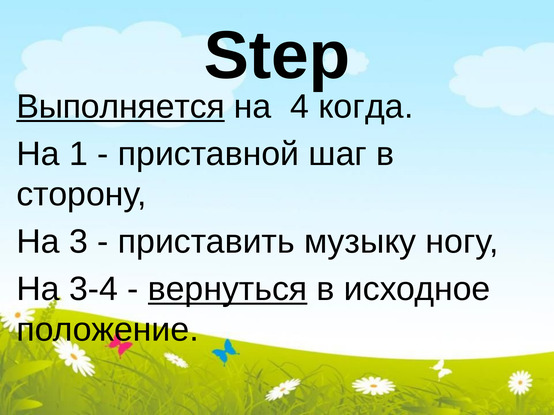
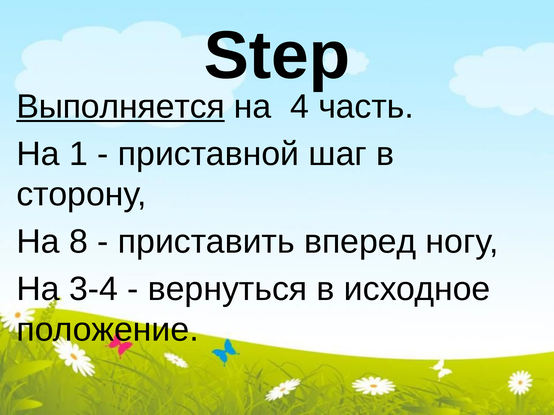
когда: когда -> часть (366, 107)
3: 3 -> 8 (78, 242)
музыку: музыку -> вперед (360, 242)
вернуться underline: present -> none (228, 289)
